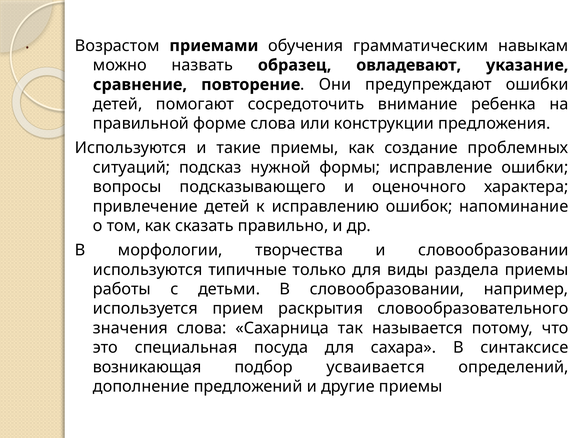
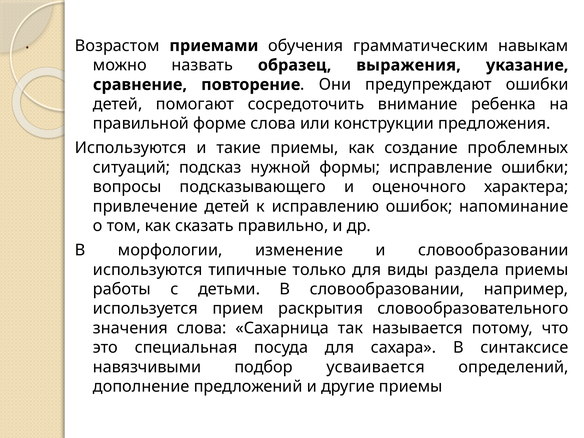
овладевают: овладевают -> выражения (409, 65)
творчества: творчества -> изменение (299, 250)
возникающая: возникающая -> навязчивыми (147, 367)
